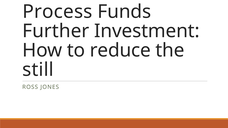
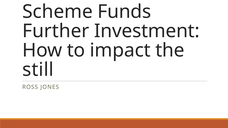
Process: Process -> Scheme (57, 12)
reduce: reduce -> impact (120, 50)
